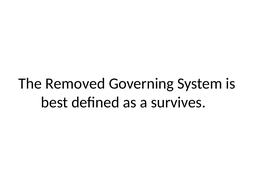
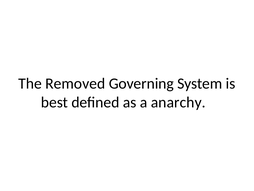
survives: survives -> anarchy (178, 102)
